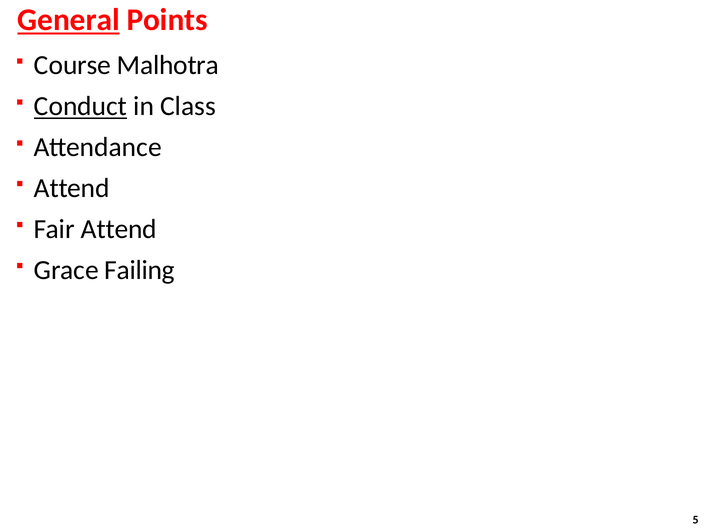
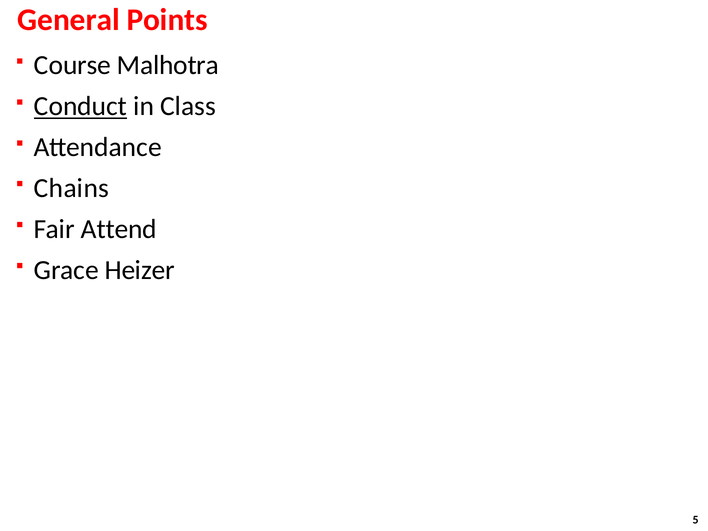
General underline: present -> none (69, 20)
Attend: Attend -> Chains (71, 188)
Failing: Failing -> Heizer (140, 270)
